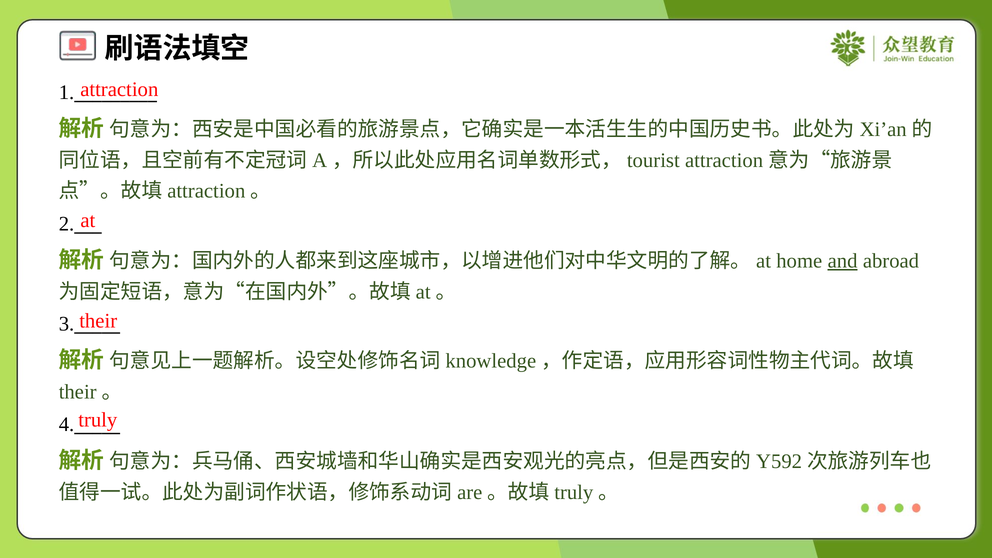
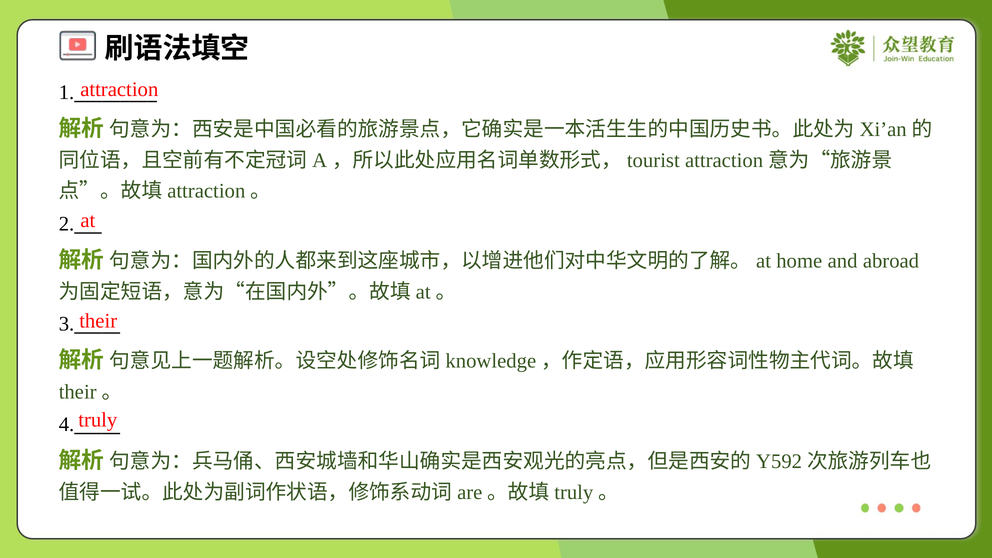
and underline: present -> none (843, 261)
